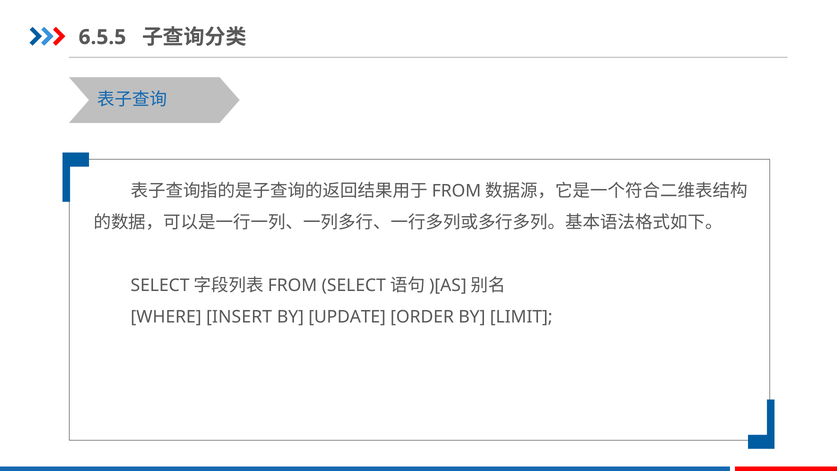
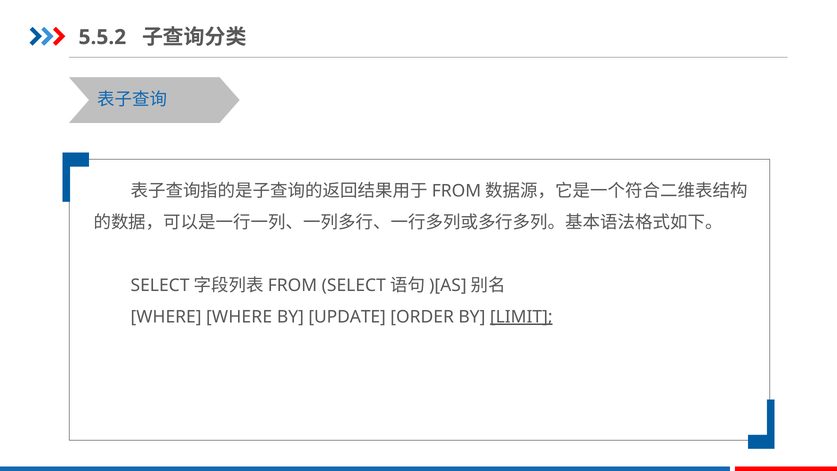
6.5.5: 6.5.5 -> 5.5.2 (102, 37)
WHERE INSERT: INSERT -> WHERE (239, 317)
LIMIT underline: none -> present (521, 317)
